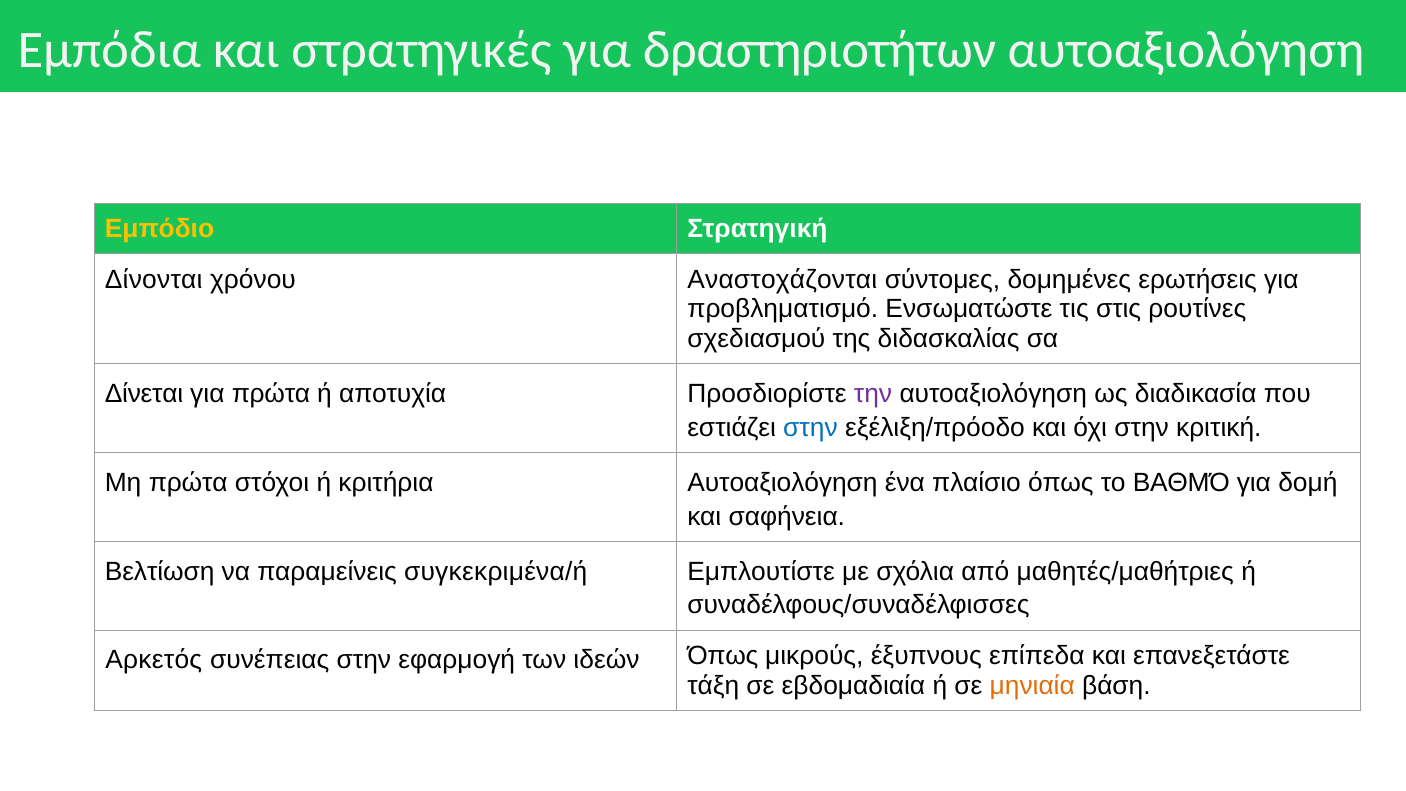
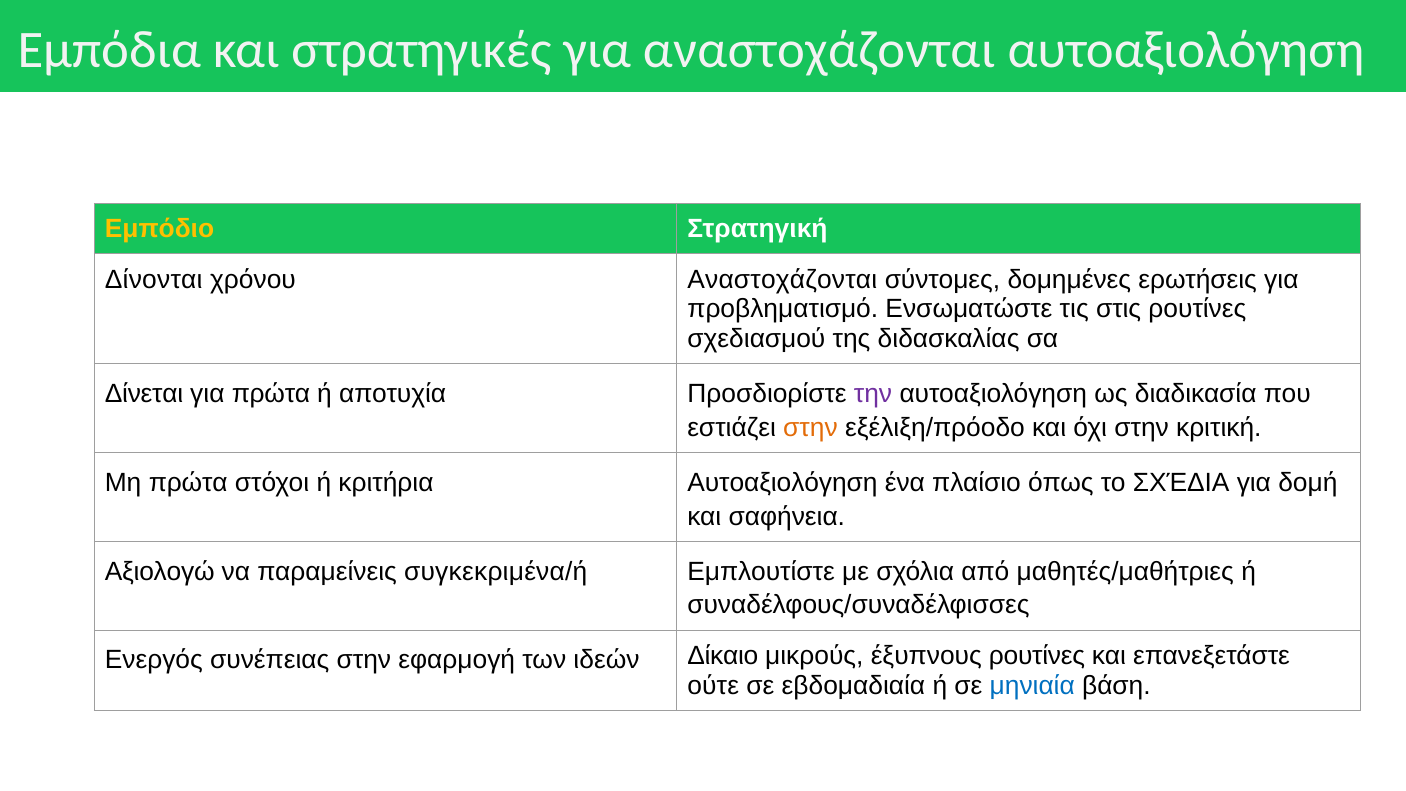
για δραστηριοτήτων: δραστηριοτήτων -> αναστοχάζονται (819, 50)
στην colour: blue -> orange (811, 427)
ΒΑΘΜΌ: ΒΑΘΜΌ -> ΣΧΈΔΙΑ (1181, 482)
Βελτίωση: Βελτίωση -> Αξιολογώ (160, 571)
Αρκετός: Αρκετός -> Ενεργός (154, 660)
ιδεών Όπως: Όπως -> Δίκαιο (723, 656)
έξυπνους επίπεδα: επίπεδα -> ρουτίνες (1037, 656)
τάξη: τάξη -> ούτε (713, 685)
μηνιαία colour: orange -> blue (1032, 685)
